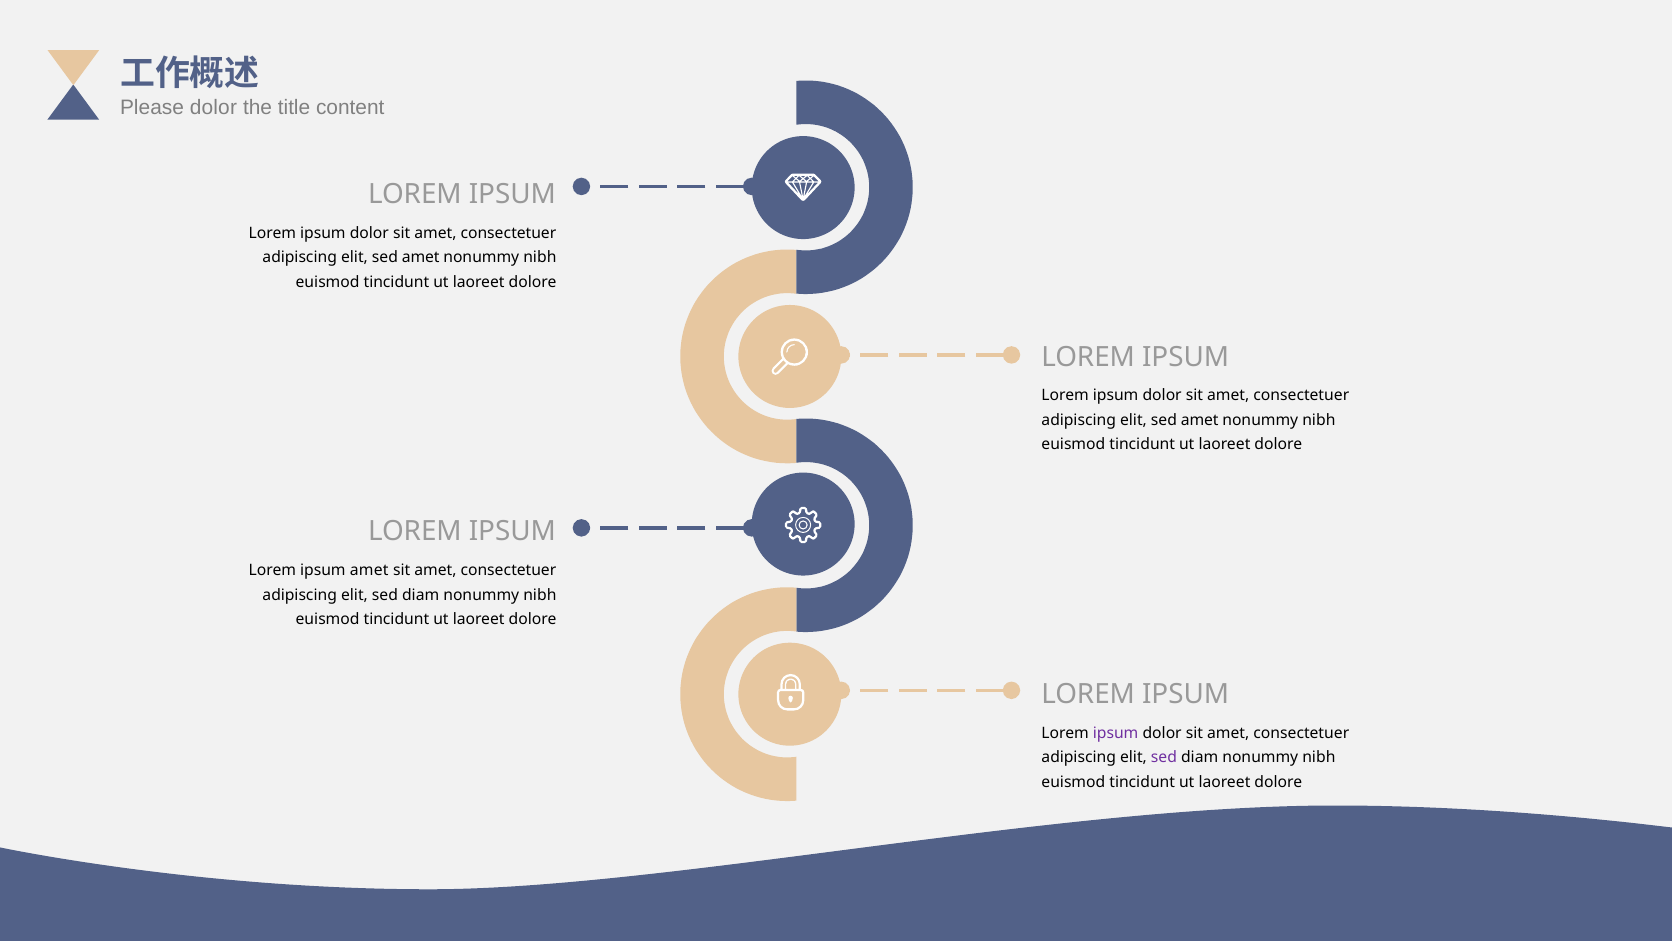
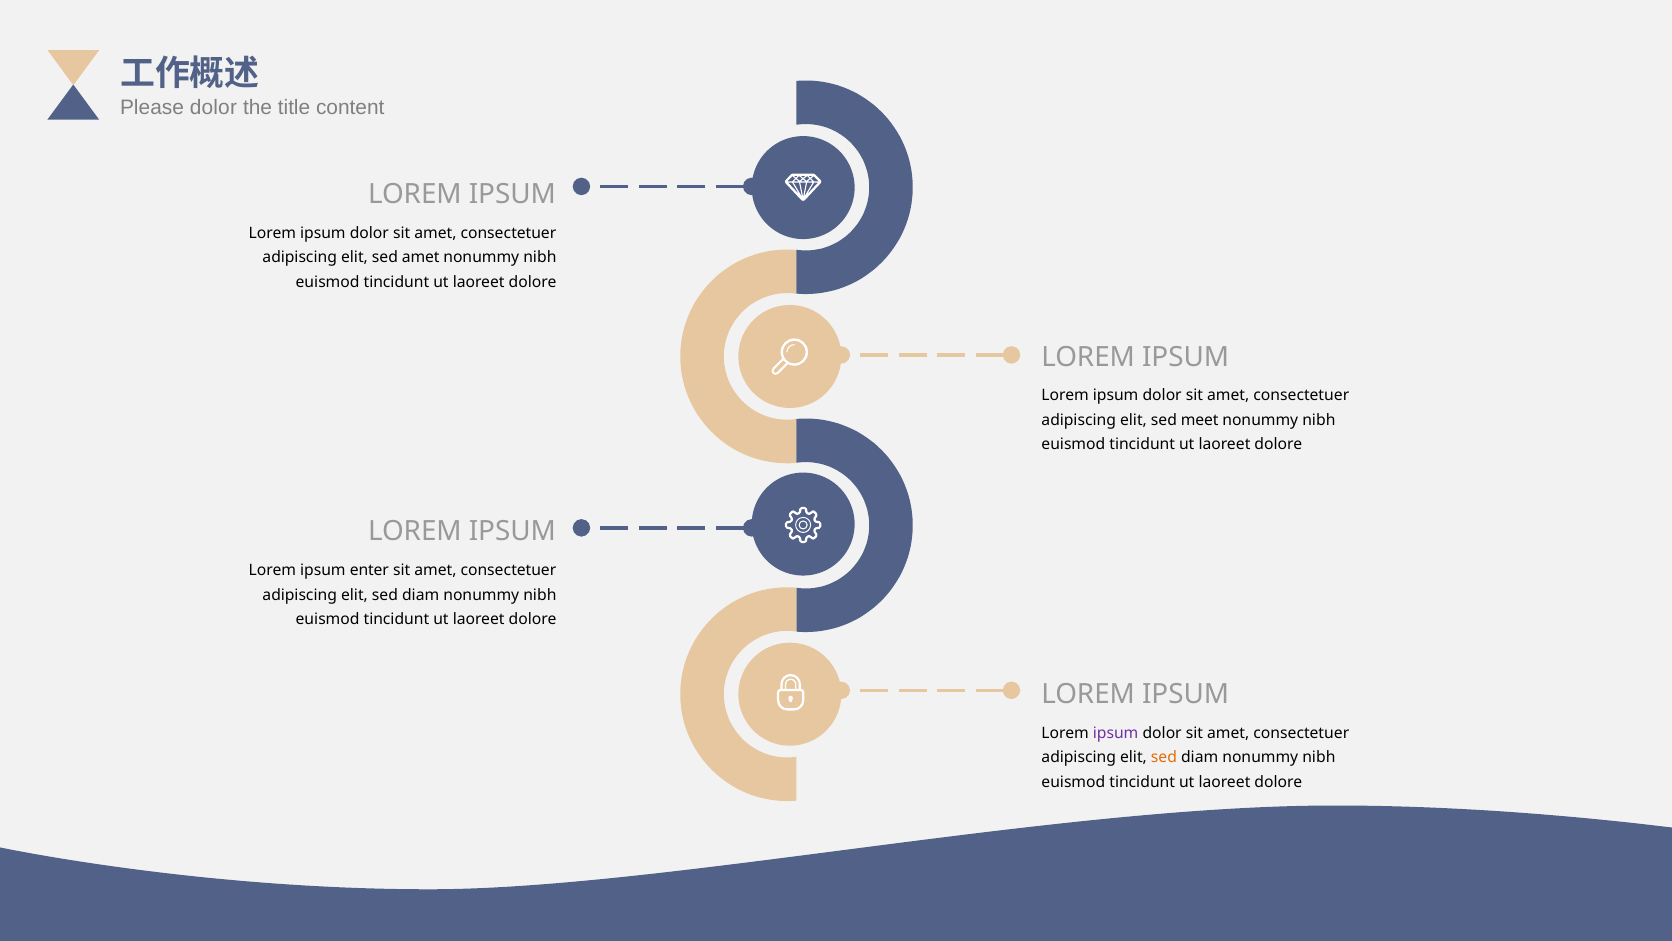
amet: amet -> meet (1200, 420)
ipsum amet: amet -> enter (369, 570)
sed colour: purple -> orange (1164, 757)
